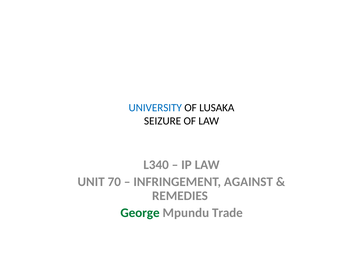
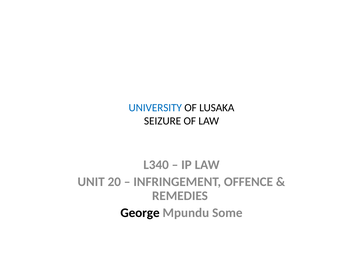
70: 70 -> 20 (114, 182)
AGAINST: AGAINST -> OFFENCE (248, 182)
George colour: green -> black (140, 213)
Trade: Trade -> Some (227, 213)
